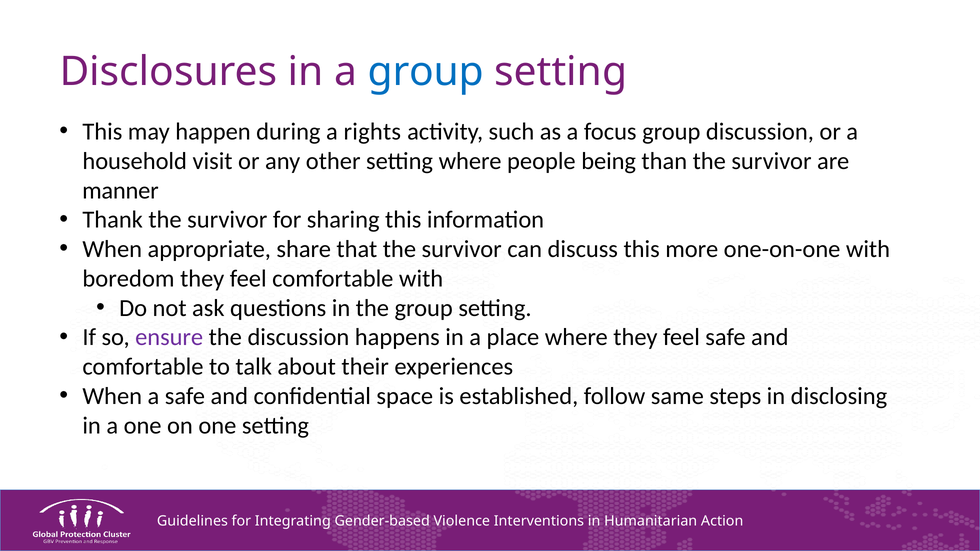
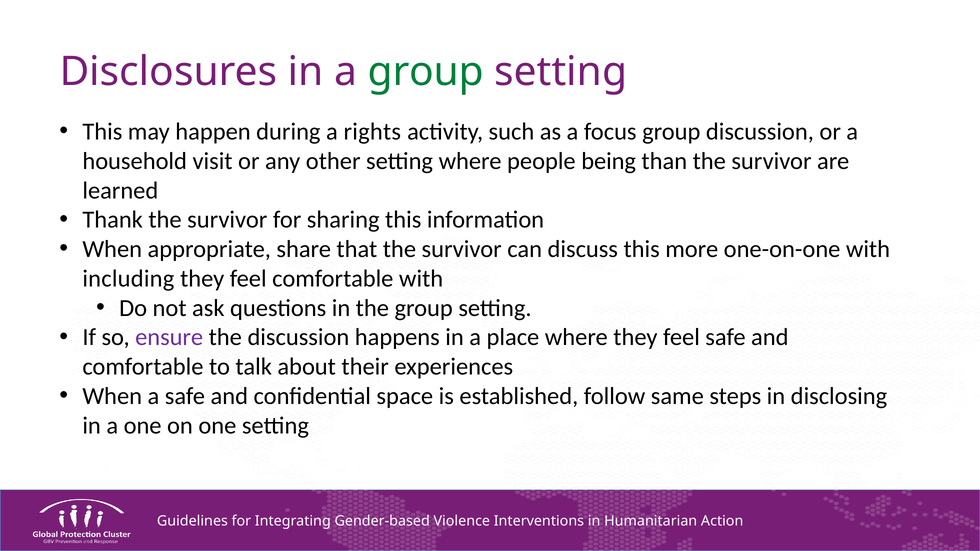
group colour: blue -> green (426, 72)
manner: manner -> learned (120, 191)
boredom: boredom -> including (128, 279)
